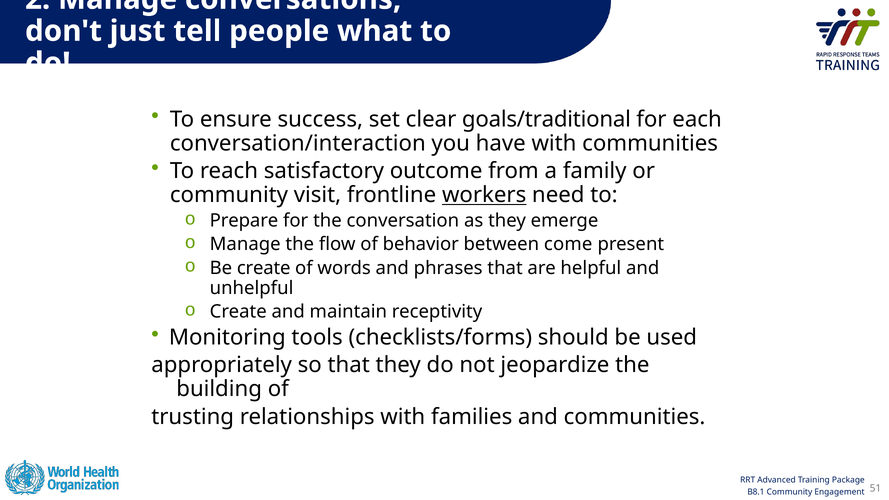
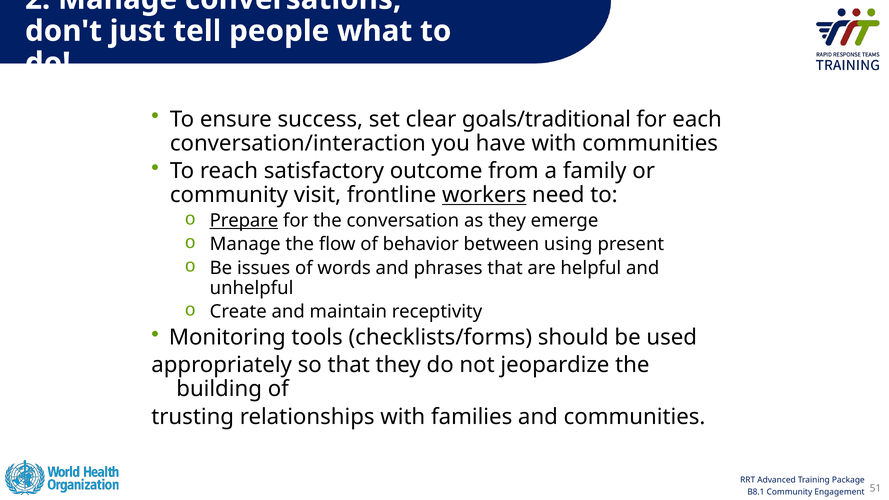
Prepare underline: none -> present (244, 221)
come: come -> using (568, 244)
Be create: create -> issues (264, 268)
